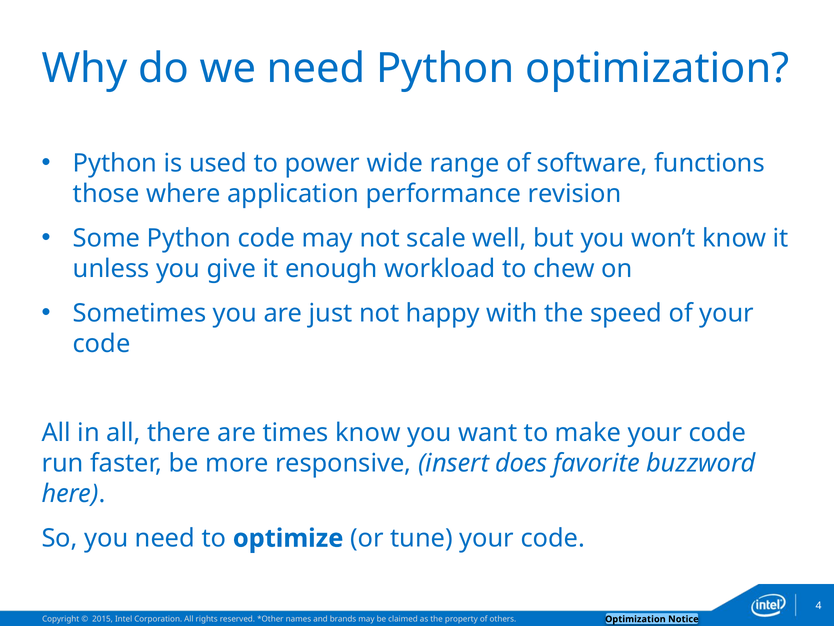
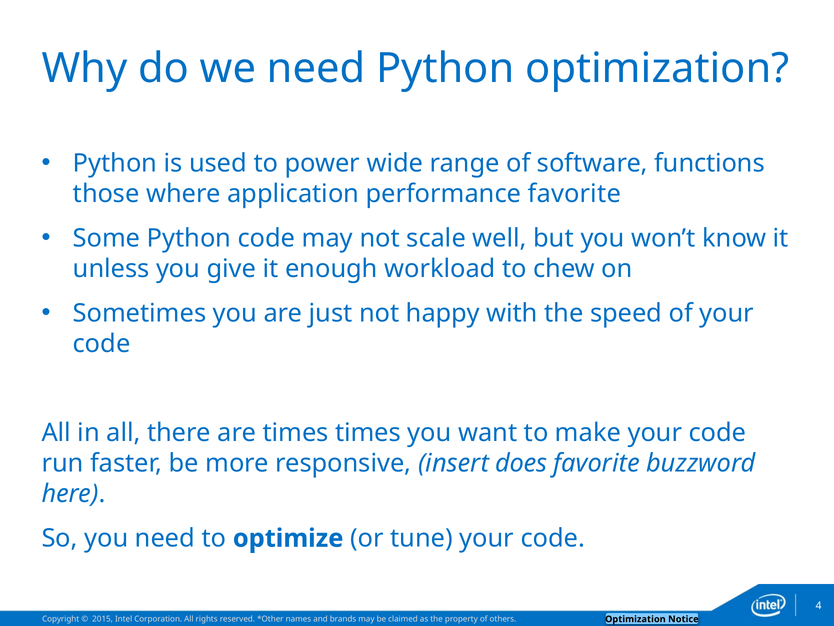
performance revision: revision -> favorite (574, 194)
times know: know -> times (368, 432)
